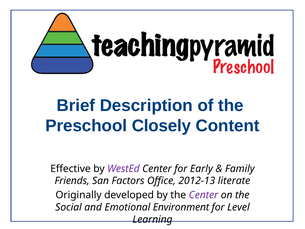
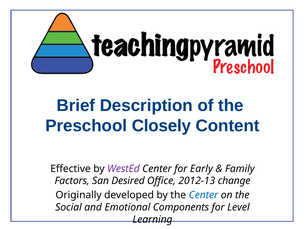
Friends: Friends -> Factors (72, 181)
Factors: Factors -> Desired (128, 181)
literate: literate -> change (234, 181)
Center colour: purple -> blue (204, 195)
Environment: Environment -> Components (181, 207)
